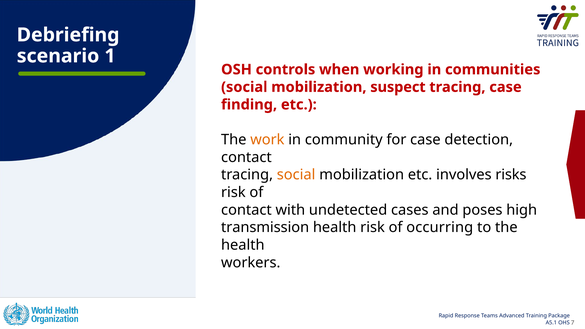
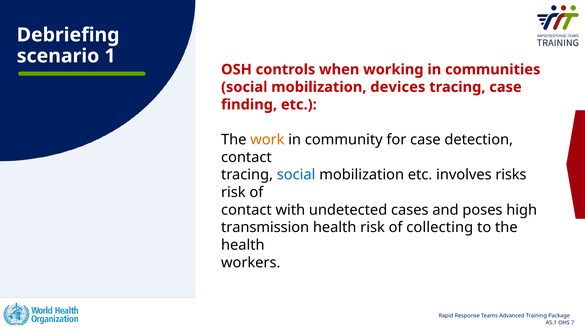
suspect: suspect -> devices (398, 87)
social colour: orange -> blue (296, 175)
occurring: occurring -> collecting (440, 227)
